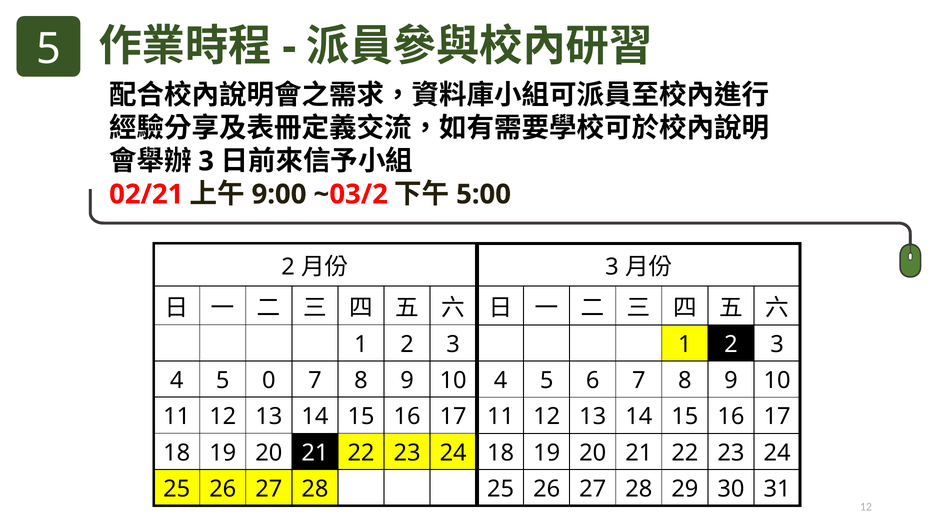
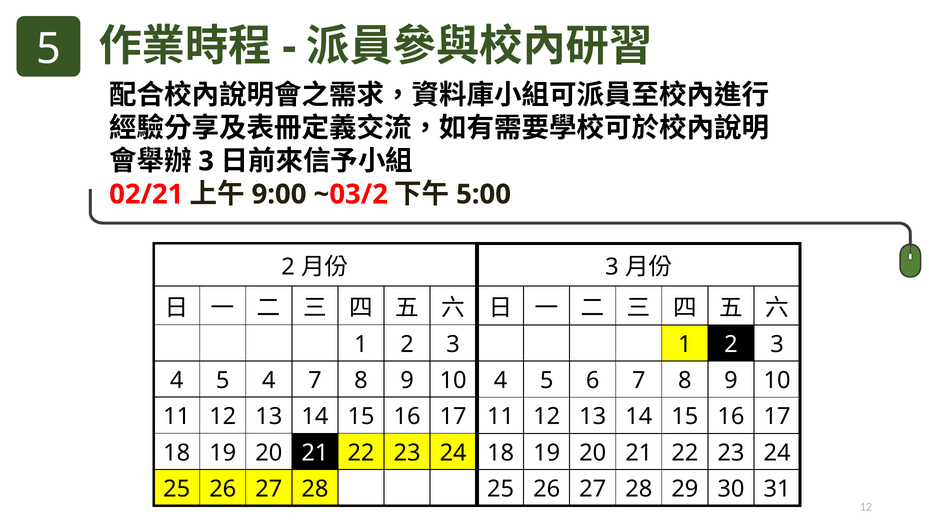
5 0: 0 -> 4 (269, 380)
